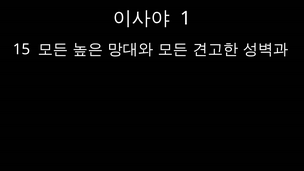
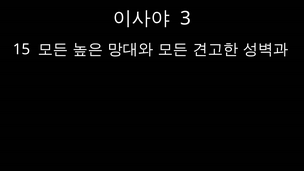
1: 1 -> 3 (186, 18)
